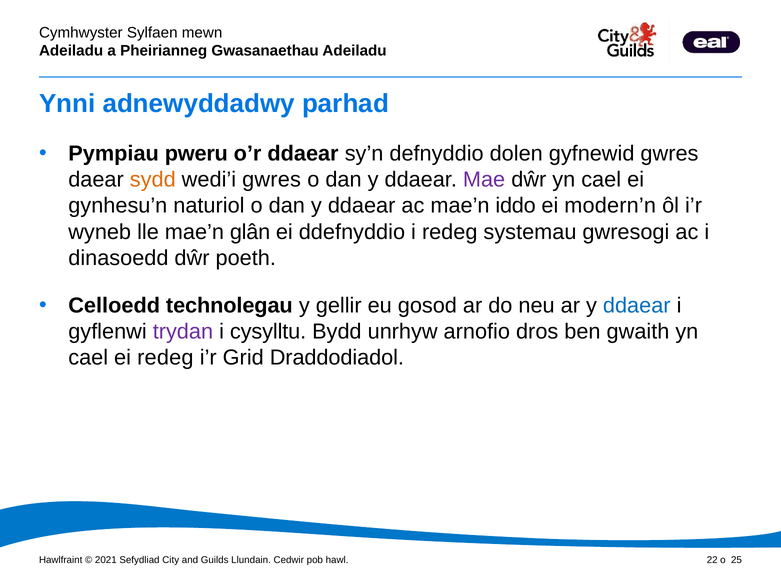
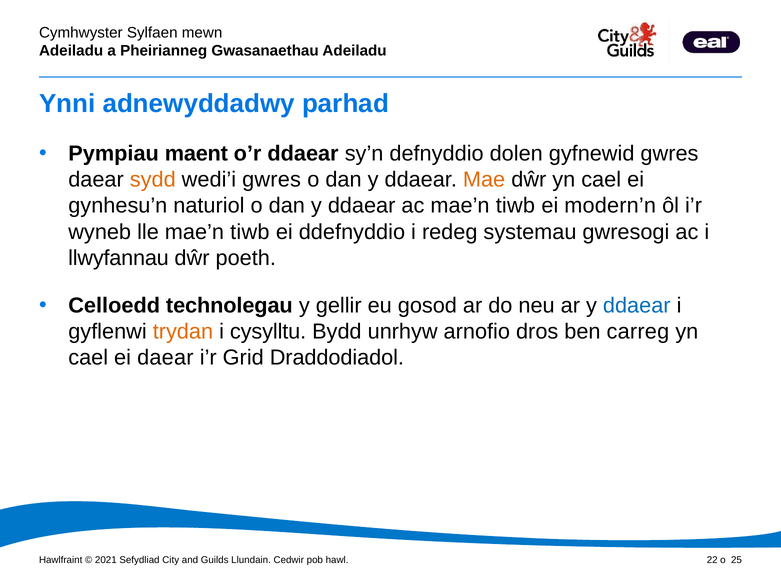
pweru: pweru -> maent (196, 154)
Mae colour: purple -> orange (484, 180)
ac mae’n iddo: iddo -> tiwb (515, 206)
lle mae’n glân: glân -> tiwb (250, 232)
dinasoedd: dinasoedd -> llwyfannau (119, 258)
trydan colour: purple -> orange (183, 332)
gwaith: gwaith -> carreg (638, 332)
ei redeg: redeg -> daear (165, 358)
